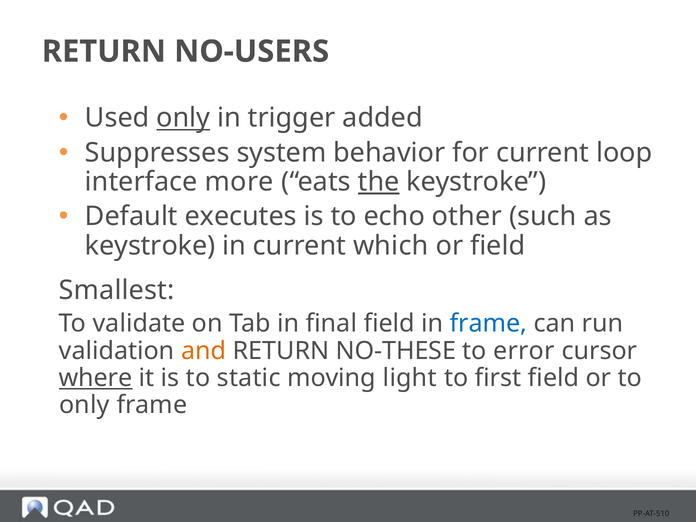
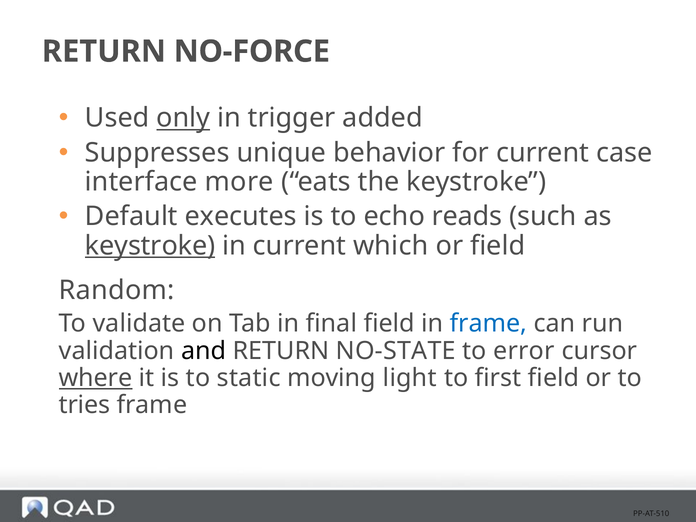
NO-USERS: NO-USERS -> NO-FORCE (252, 51)
system: system -> unique (281, 153)
loop: loop -> case (624, 153)
the underline: present -> none (379, 182)
other: other -> reads (467, 216)
keystroke underline: none -> present (150, 246)
Smallest: Smallest -> Random (117, 290)
and colour: orange -> black (204, 351)
NO-THESE: NO-THESE -> NO-STATE (396, 351)
only: only -> tries (85, 405)
